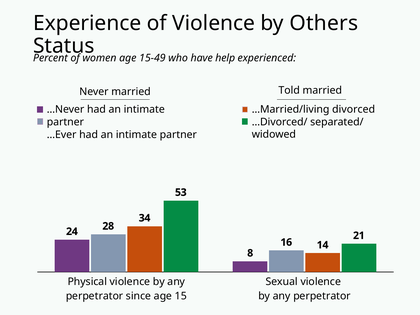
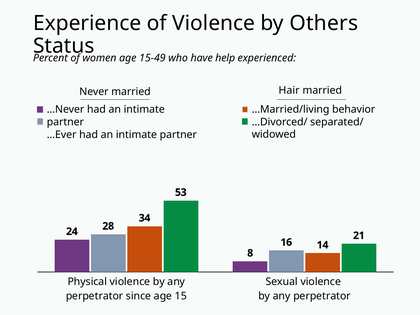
Told: Told -> Hair (289, 90)
divorced: divorced -> behavior (354, 109)
